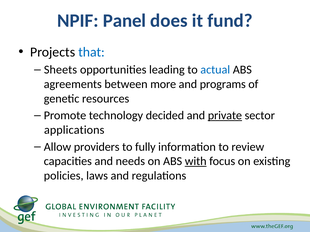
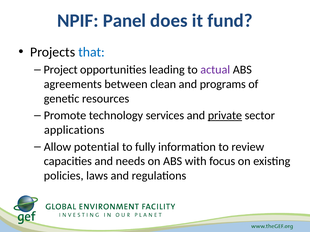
Sheets: Sheets -> Project (61, 70)
actual colour: blue -> purple (215, 70)
more: more -> clean (163, 84)
decided: decided -> services (165, 116)
providers: providers -> potential (97, 147)
with underline: present -> none (196, 162)
